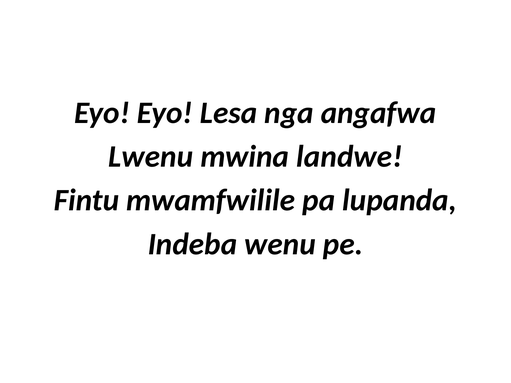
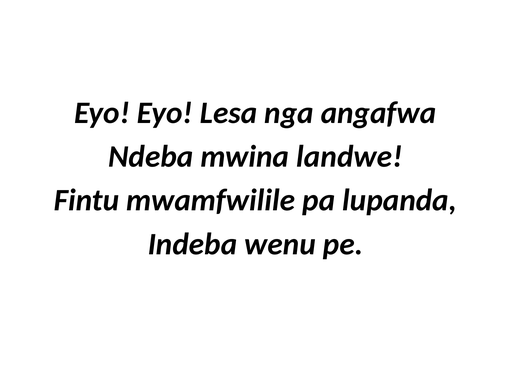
Lwenu: Lwenu -> Ndeba (151, 157)
